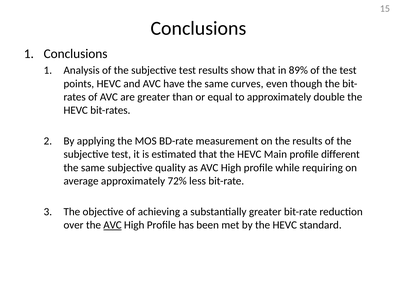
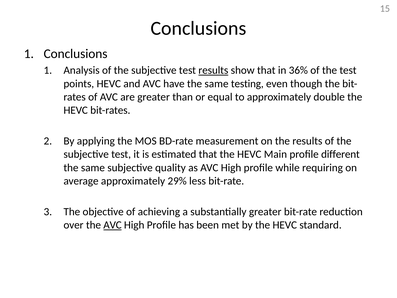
results underline: none -> present (213, 70)
89%: 89% -> 36% (298, 70)
curves: curves -> testing (247, 84)
72%: 72% -> 29% (177, 181)
